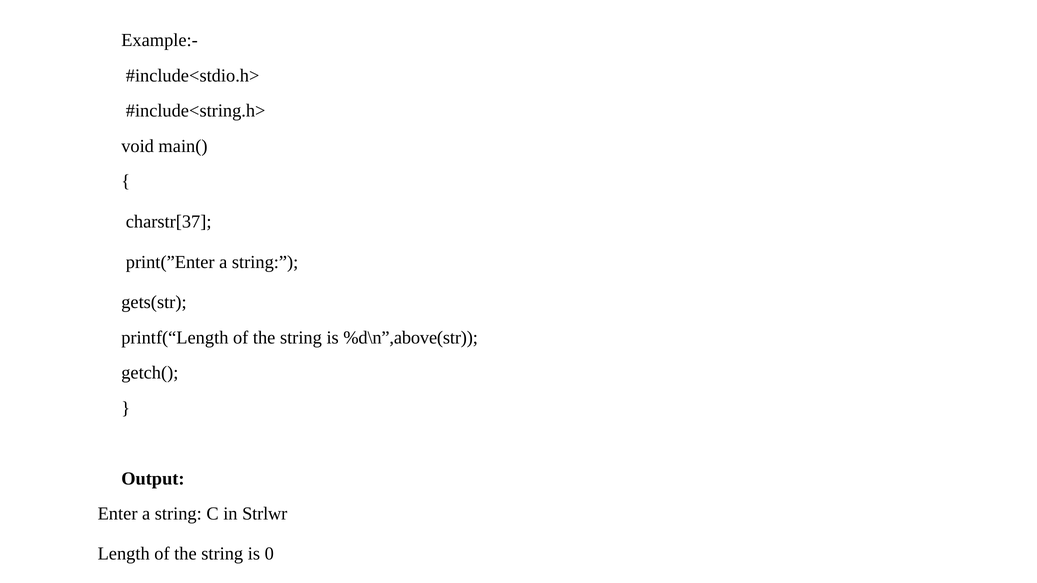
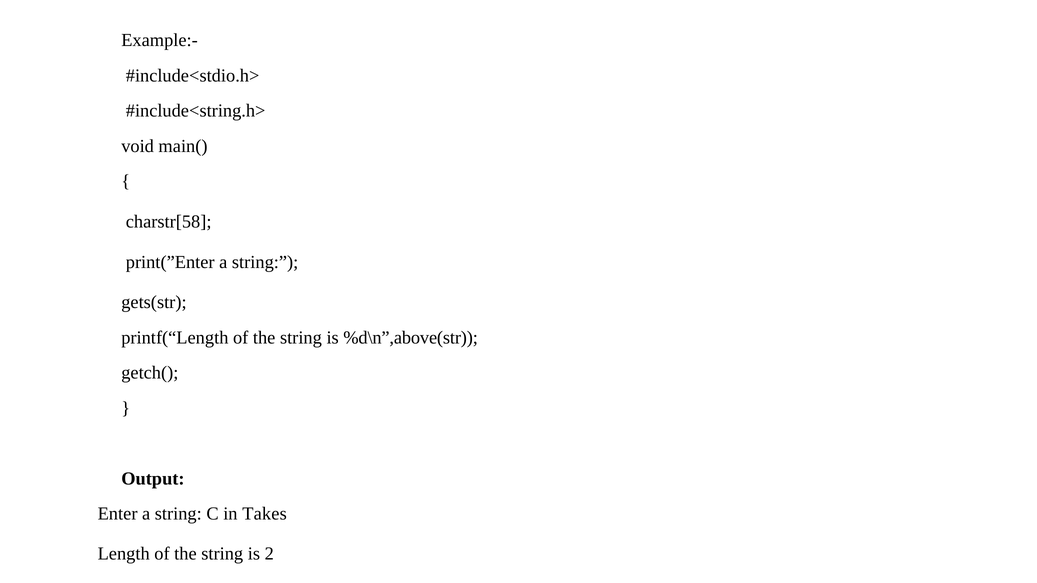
charstr[37: charstr[37 -> charstr[58 (169, 222)
Strlwr: Strlwr -> Takes (265, 514)
0: 0 -> 2 (269, 554)
